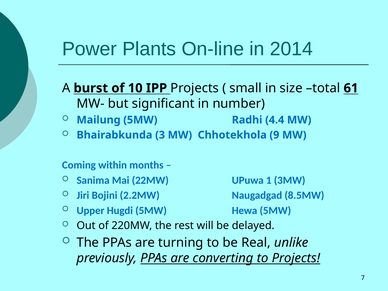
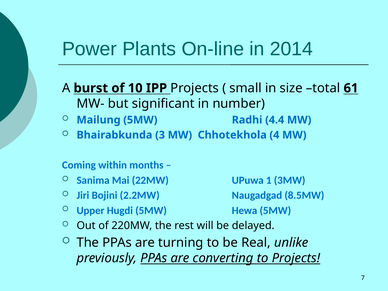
9: 9 -> 4 (274, 135)
